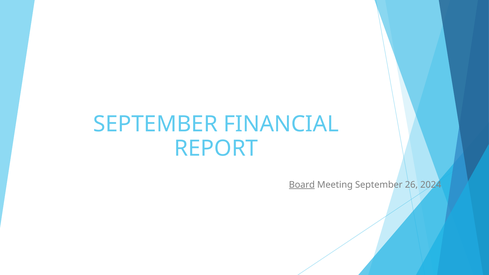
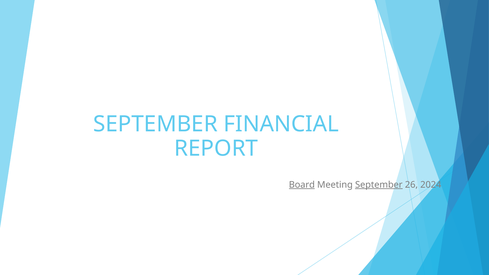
September underline: none -> present (379, 185)
